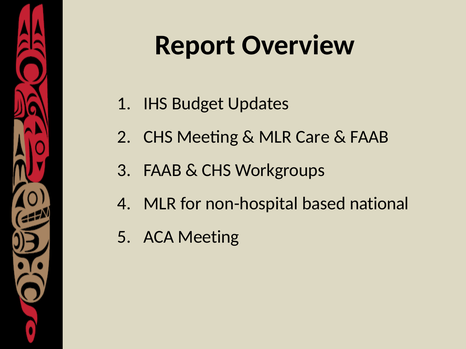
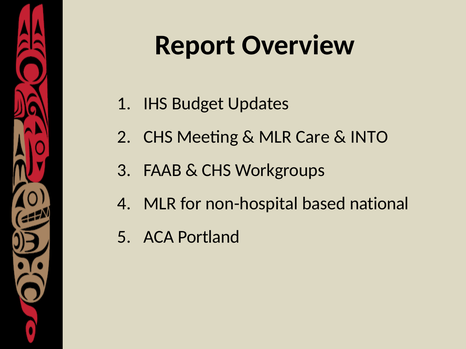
FAAB: FAAB -> INTO (369, 137)
ACA Meeting: Meeting -> Portland (209, 237)
